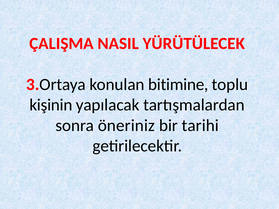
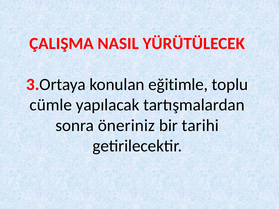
bitimine: bitimine -> eğitimle (178, 85)
kişinin: kişinin -> cümle (51, 105)
